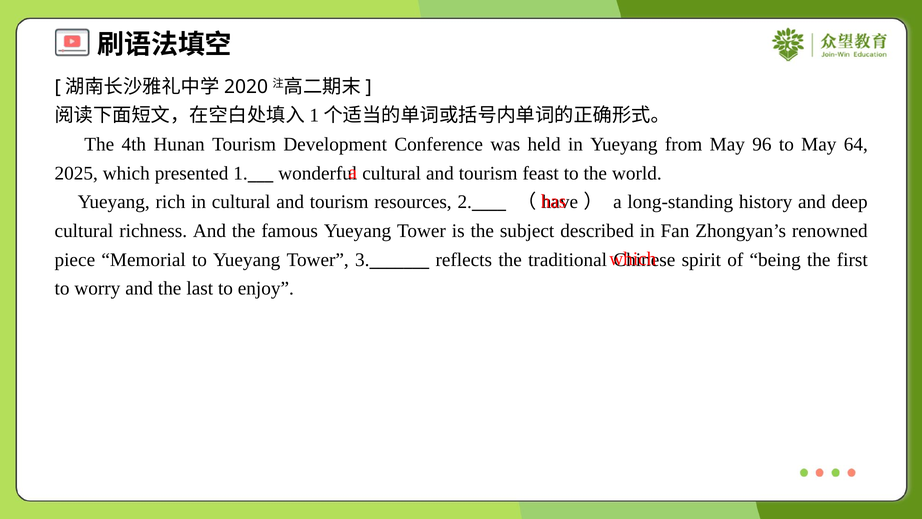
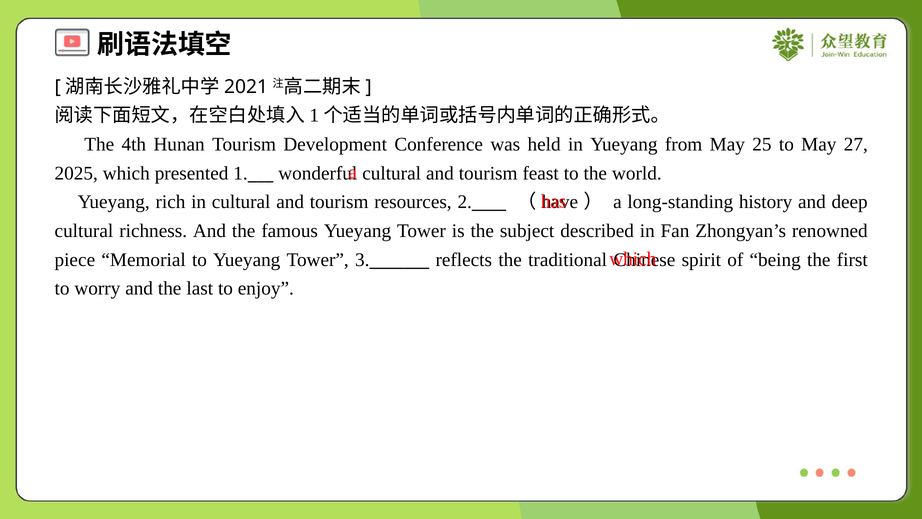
2020: 2020 -> 2021 (246, 87)
96: 96 -> 25 (762, 144)
64: 64 -> 27 (856, 144)
